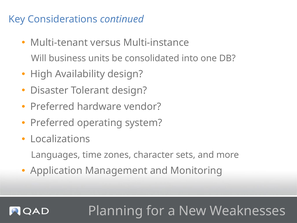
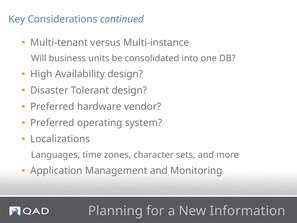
Weaknesses: Weaknesses -> Information (248, 211)
